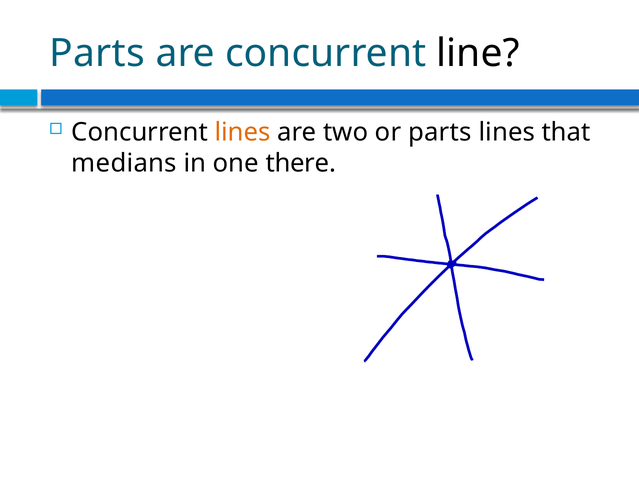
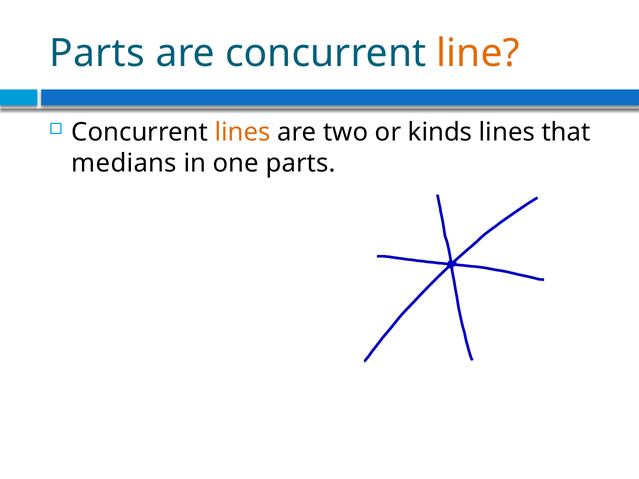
line colour: black -> orange (478, 53)
or parts: parts -> kinds (440, 132)
one there: there -> parts (301, 163)
